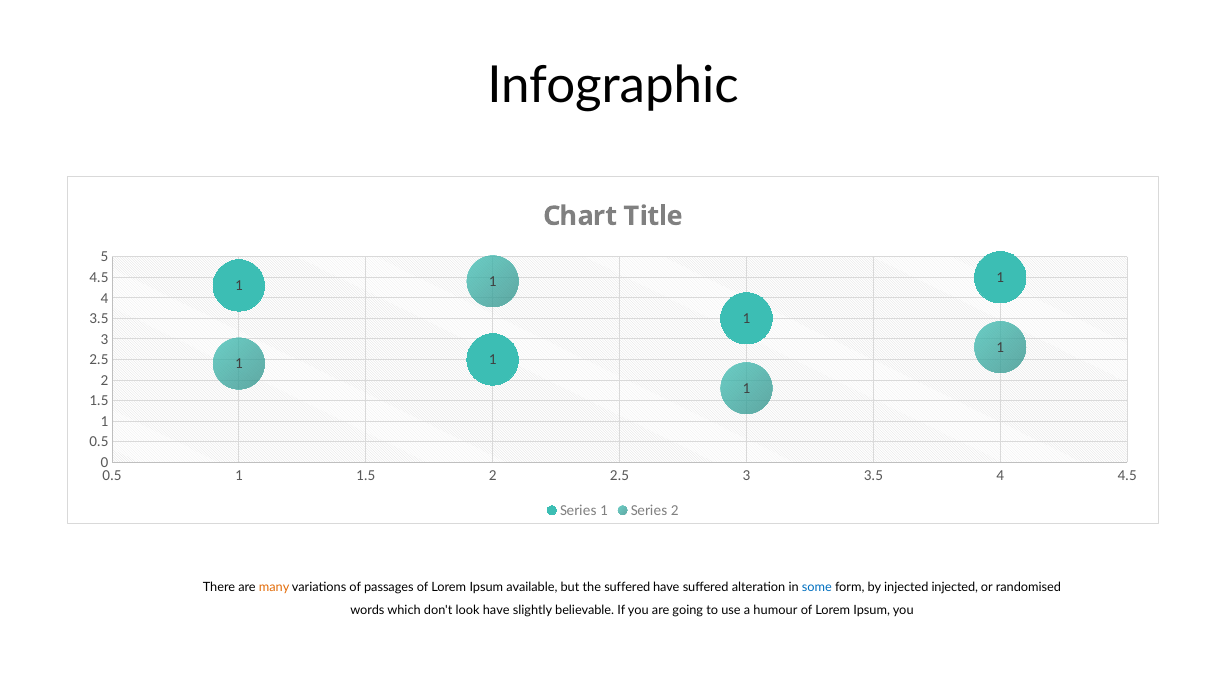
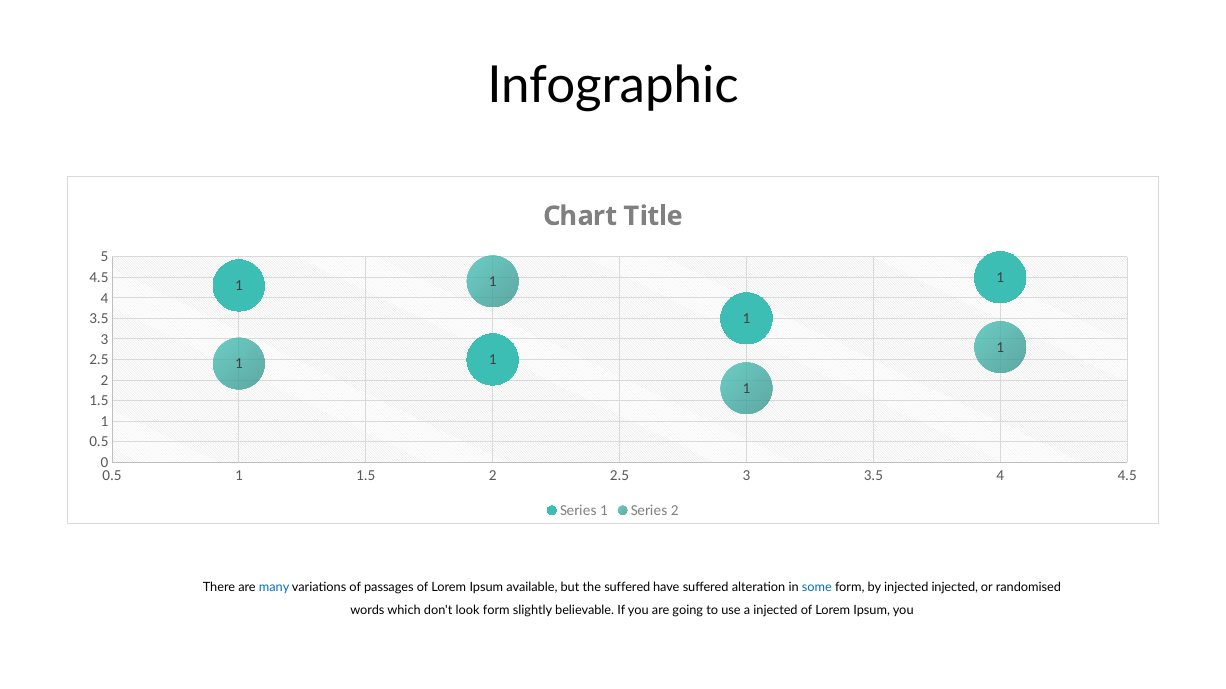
many colour: orange -> blue (274, 588)
look have: have -> form (496, 611)
a humour: humour -> injected (776, 611)
